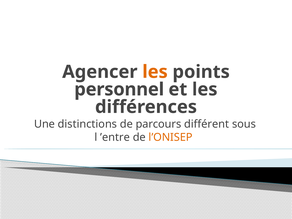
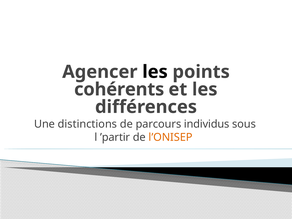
les colour: orange -> black (155, 72)
personnel: personnel -> cohérents (119, 89)
différent: différent -> individus (207, 124)
’entre: ’entre -> ’partir (115, 137)
